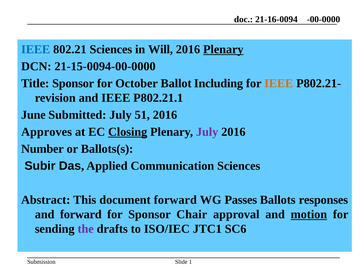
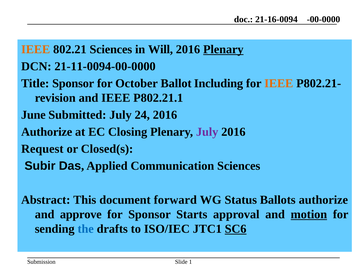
IEEE colour: blue -> orange (36, 49)
21-15-0094-00-0000: 21-15-0094-00-0000 -> 21-11-0094-00-0000 (105, 66)
51: 51 -> 24 (142, 115)
Approves: Approves -> Authorize (47, 132)
Closing underline: present -> none (128, 132)
Number: Number -> Request (42, 149)
Ballots(s: Ballots(s -> Closed(s (107, 149)
Passes: Passes -> Status (241, 200)
Ballots responses: responses -> authorize (323, 200)
and forward: forward -> approve (81, 214)
Chair: Chair -> Starts (192, 214)
the colour: purple -> blue (86, 229)
SC6 underline: none -> present (236, 229)
